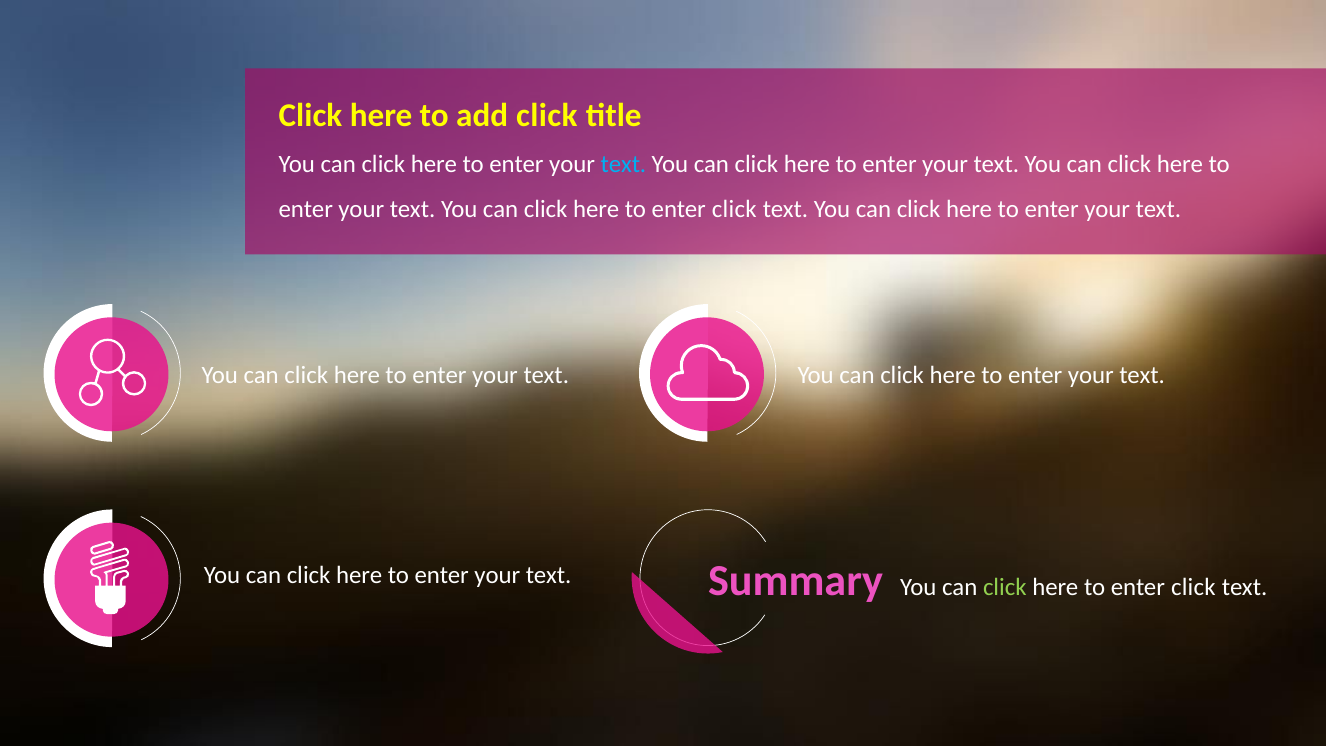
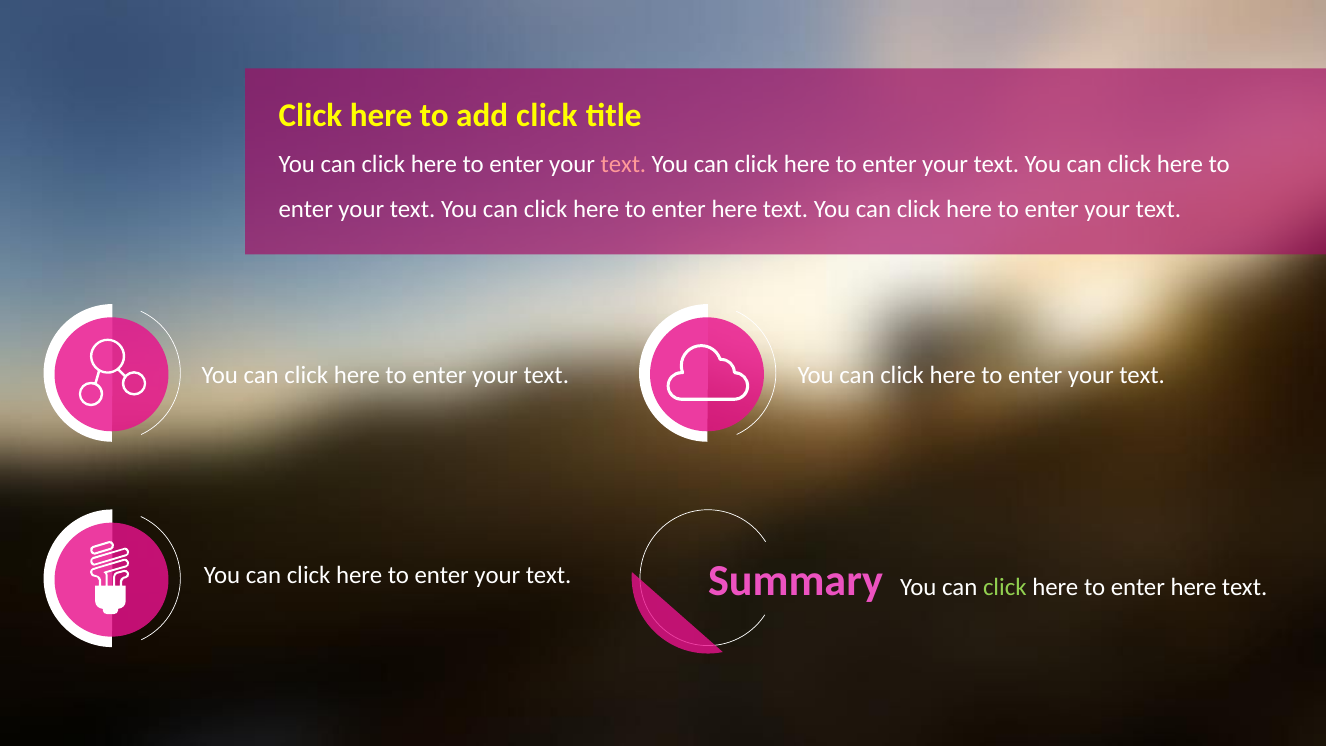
text colour: light blue -> pink (623, 164)
click: click -> here (735, 209)
click: click -> here (1194, 587)
